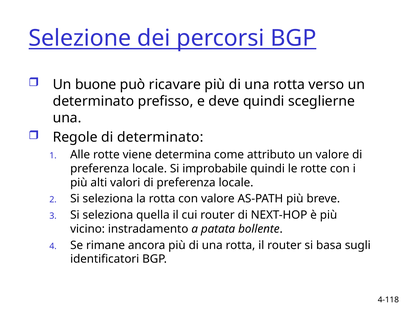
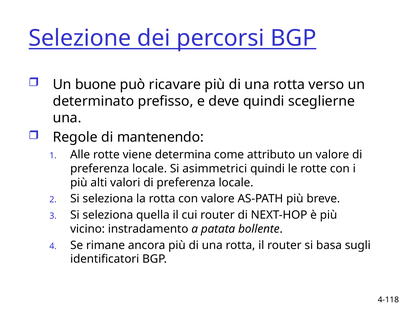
di determinato: determinato -> mantenendo (160, 137)
improbabile: improbabile -> asimmetrici (215, 169)
